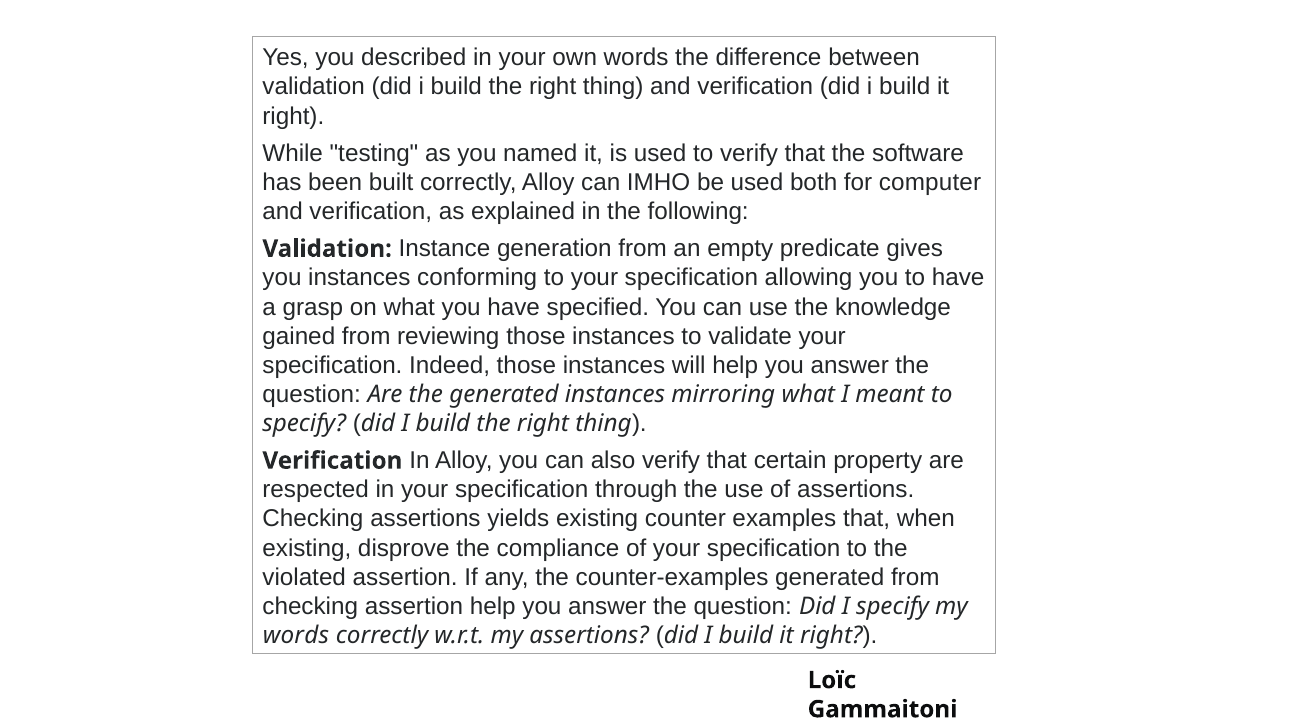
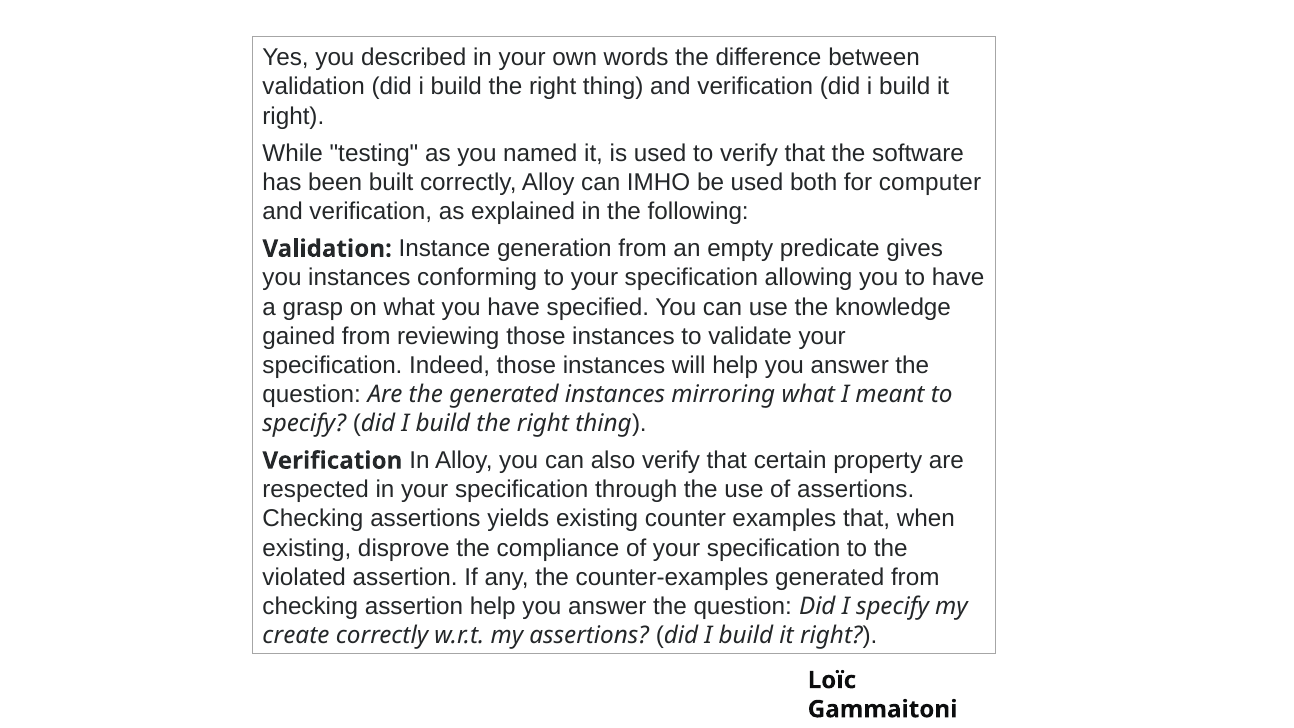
words: words -> create (296, 635)
